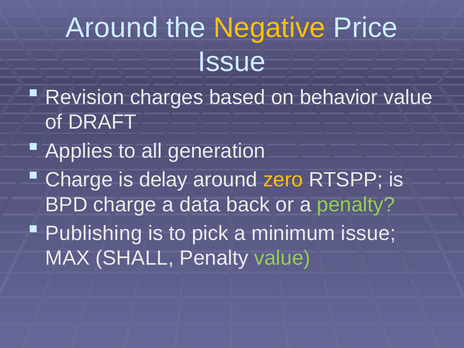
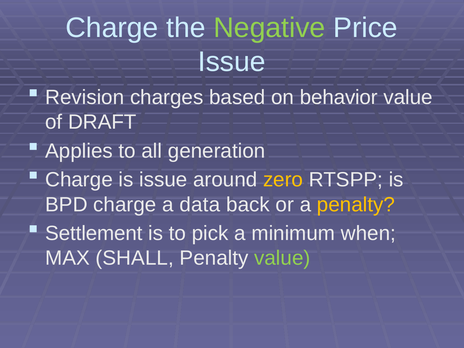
Around: Around -> Charge (112, 28)
Negative colour: yellow -> light green (269, 28)
is delay: delay -> issue (163, 180)
penalty colour: light green -> yellow (356, 205)
Publishing: Publishing -> Settlement (94, 233)
minimum issue: issue -> when (368, 233)
